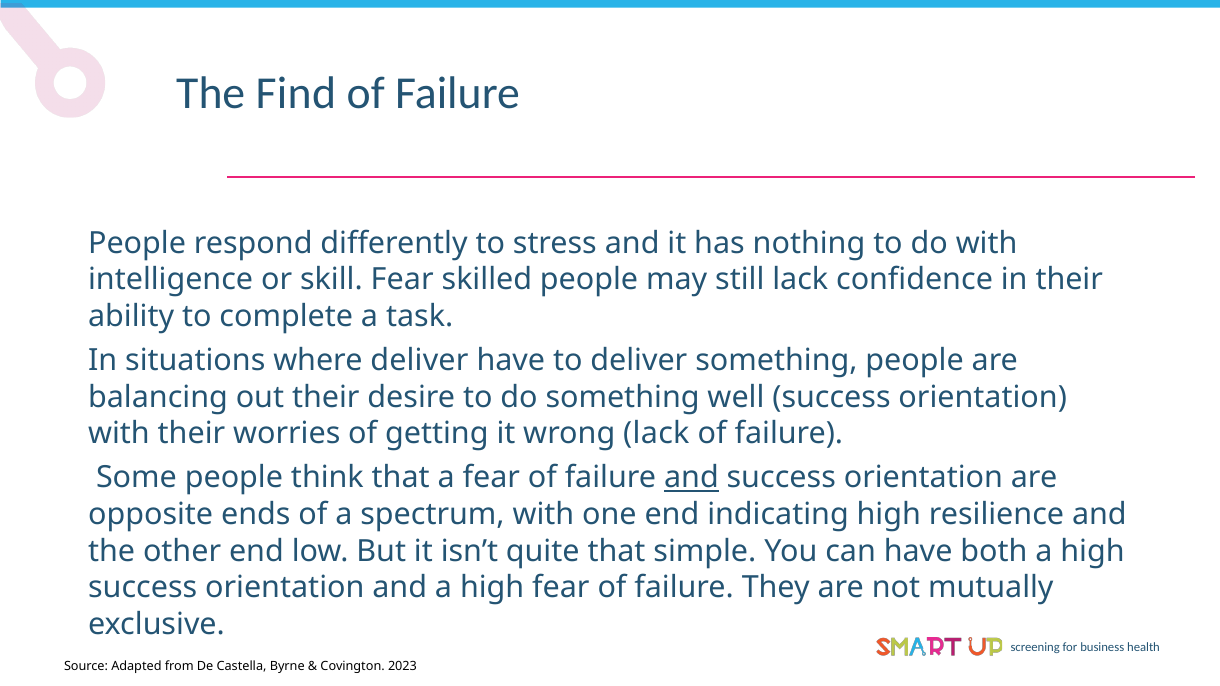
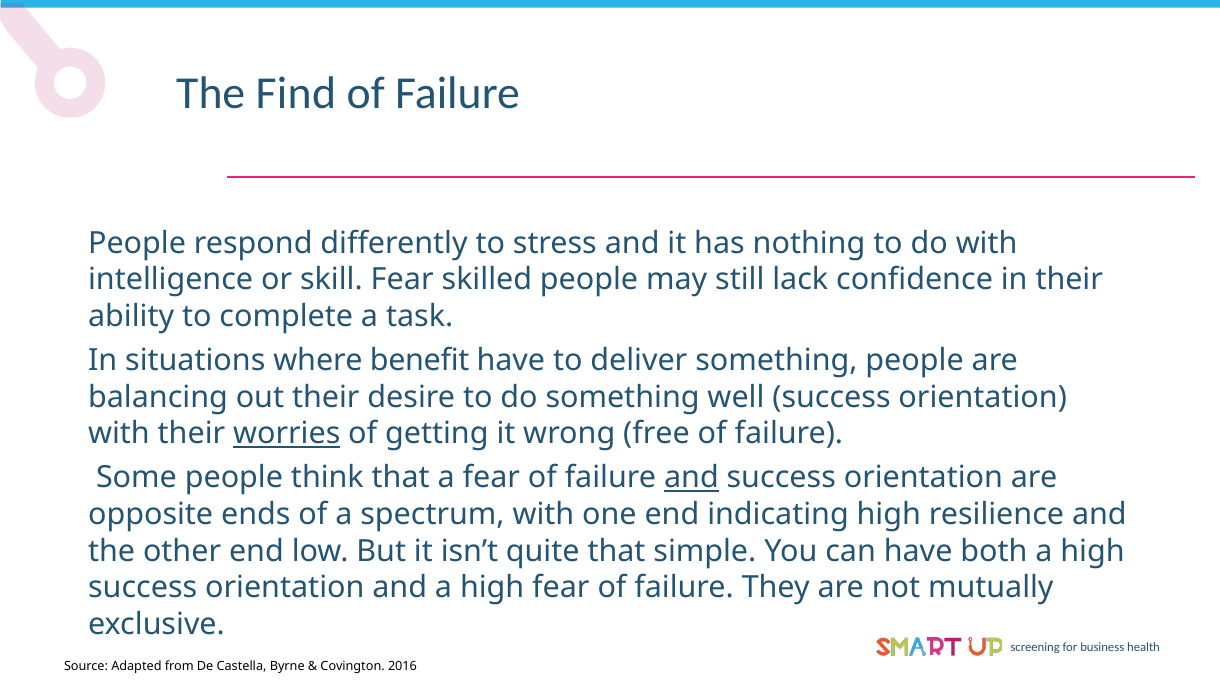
where deliver: deliver -> benefit (420, 361)
worries underline: none -> present (287, 434)
wrong lack: lack -> free (657, 434)
2023: 2023 -> 2016 (402, 667)
